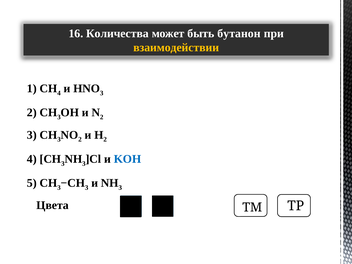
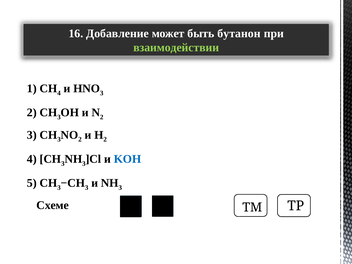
Количества: Количества -> Добавление (118, 33)
взаимодействии colour: yellow -> light green (176, 48)
Цвета: Цвета -> Схеме (53, 205)
